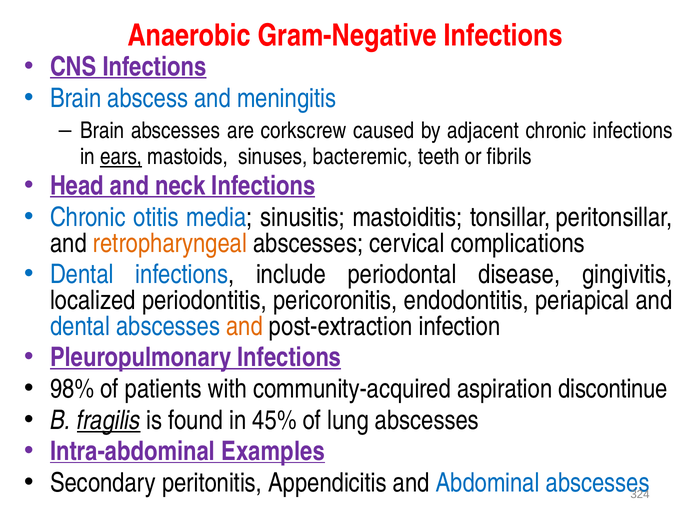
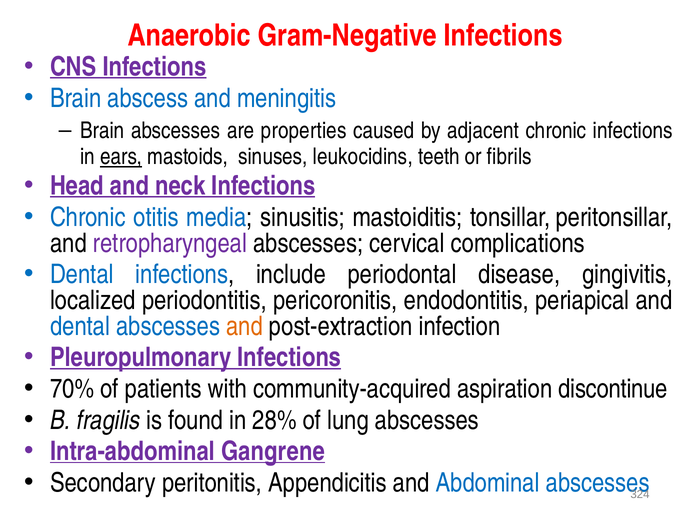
corkscrew: corkscrew -> properties (304, 131)
bacteremic: bacteremic -> leukocidins (363, 157)
retropharyngeal colour: orange -> purple (170, 243)
98%: 98% -> 70% (72, 389)
fragilis underline: present -> none (109, 420)
45%: 45% -> 28% (275, 420)
Examples: Examples -> Gangrene (273, 452)
